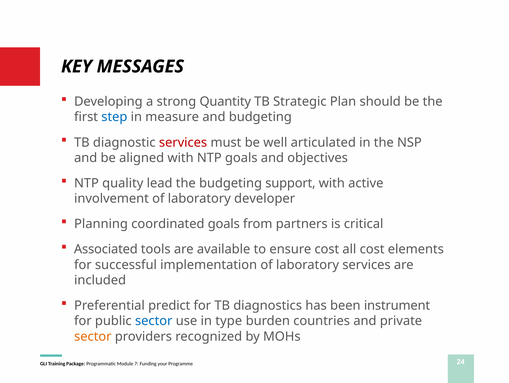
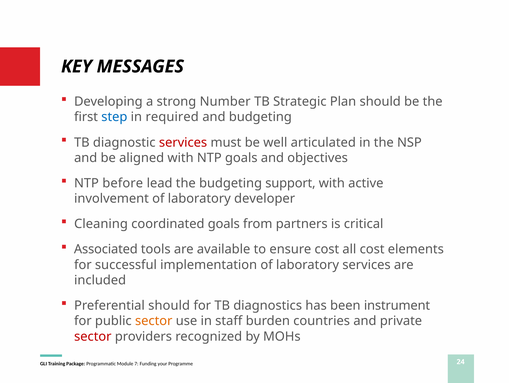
Quantity: Quantity -> Number (225, 102)
measure: measure -> required (172, 117)
quality: quality -> before (123, 183)
Planning: Planning -> Cleaning (101, 224)
Preferential predict: predict -> should (169, 306)
sector colour: blue -> orange (154, 321)
type: type -> staff (229, 321)
sector colour: orange -> red (93, 337)
